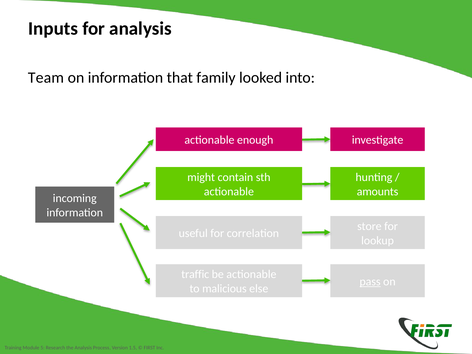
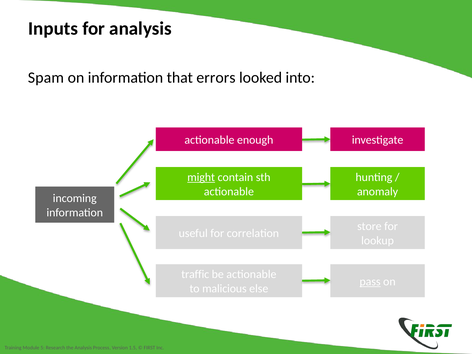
Team: Team -> Spam (46, 78)
family: family -> errors (216, 78)
might underline: none -> present (201, 177)
amounts: amounts -> anomaly (378, 191)
